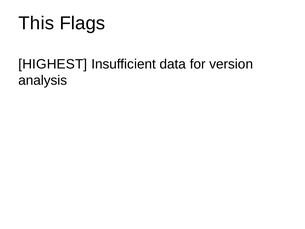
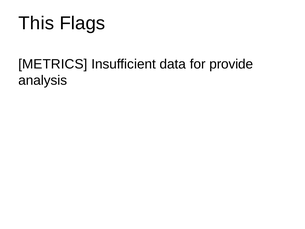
HIGHEST: HIGHEST -> METRICS (53, 64)
version: version -> provide (231, 64)
